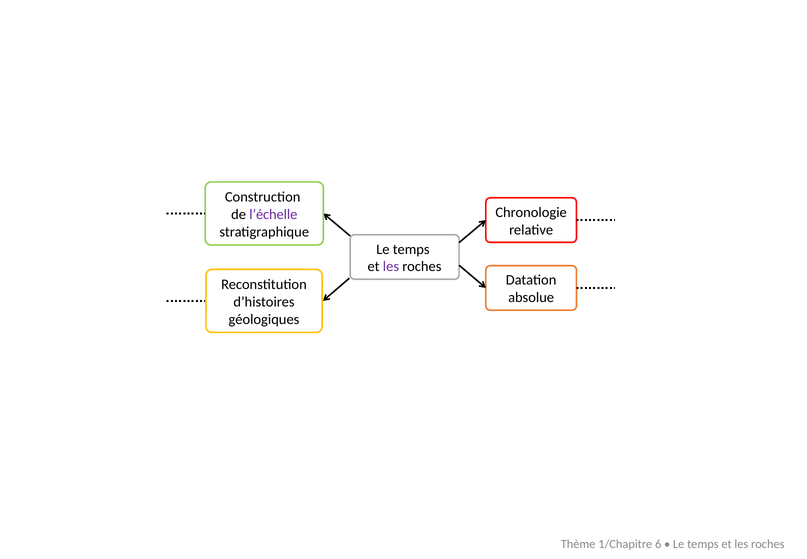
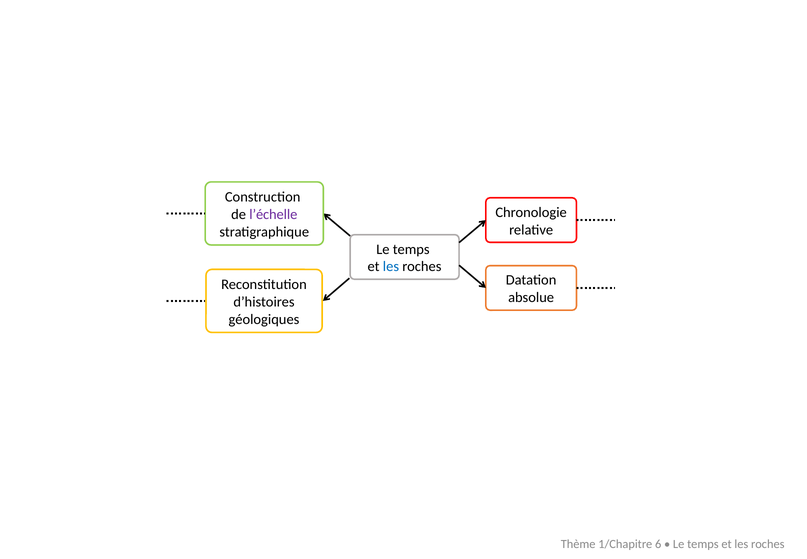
les colour: purple -> blue (391, 266)
